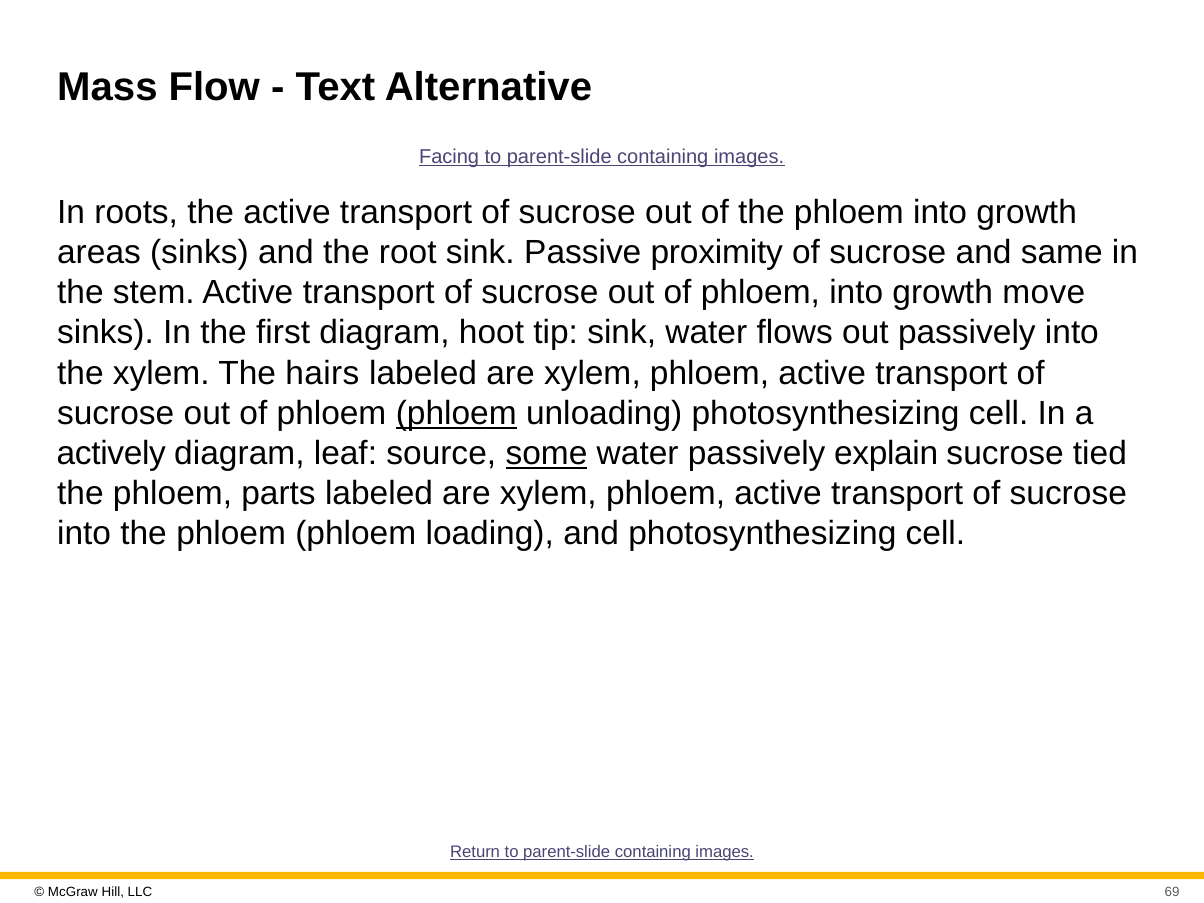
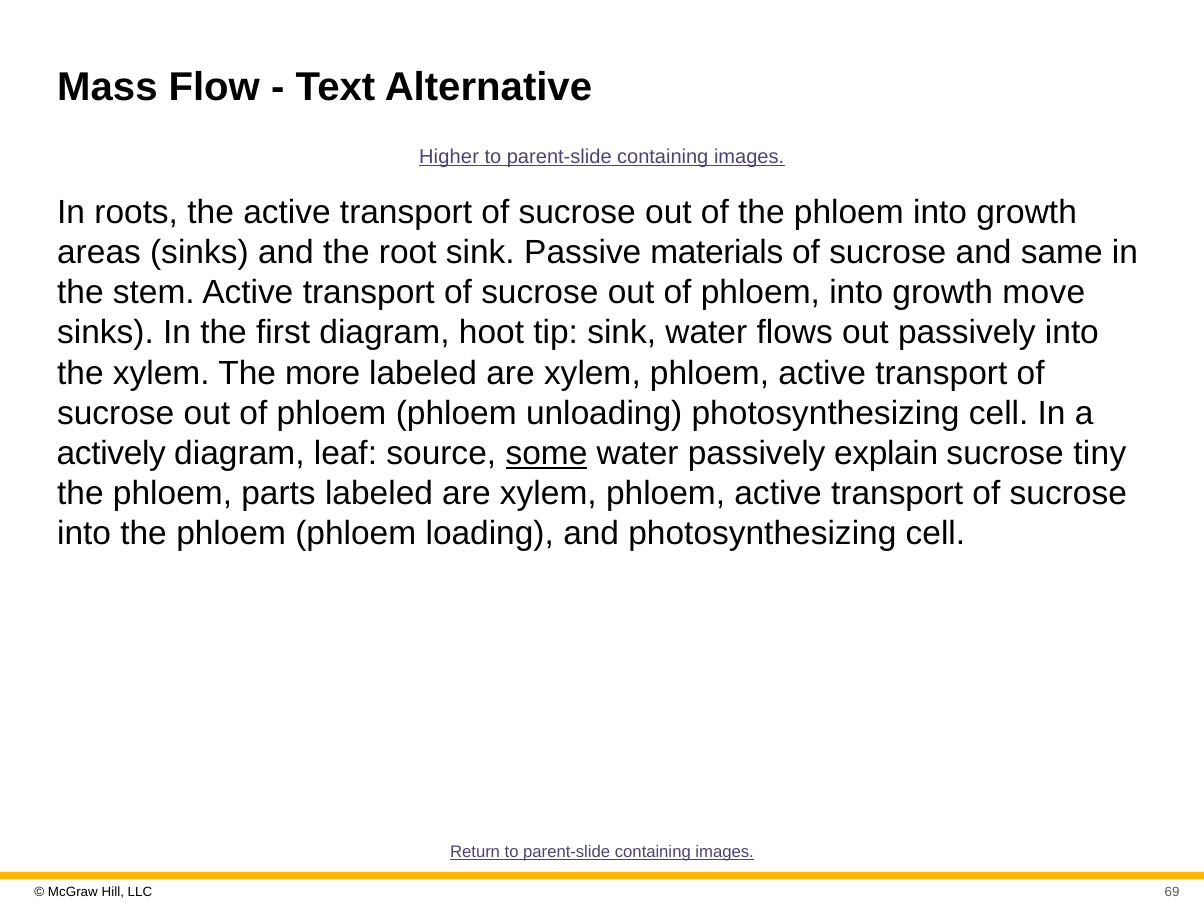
Facing: Facing -> Higher (449, 157)
proximity: proximity -> materials (717, 253)
hairs: hairs -> more (323, 373)
phloem underline: present -> none (456, 413)
tied: tied -> tiny (1100, 453)
